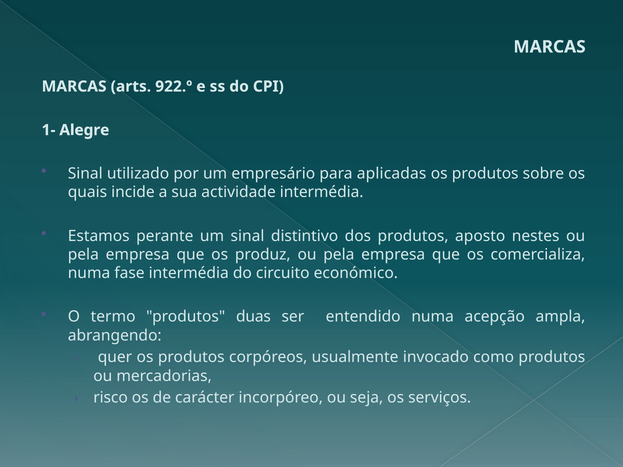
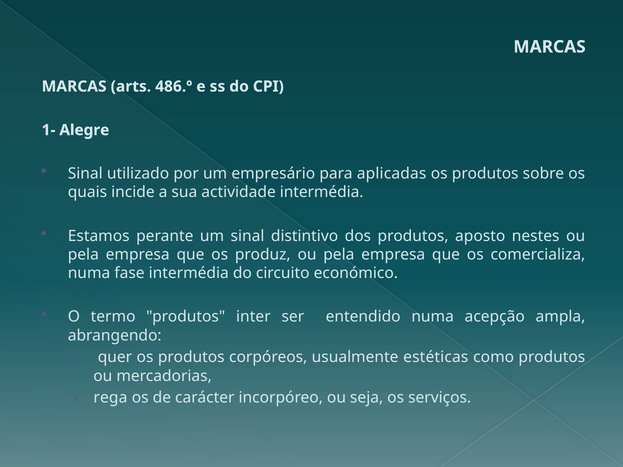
922.º: 922.º -> 486.º (174, 87)
duas: duas -> inter (253, 317)
invocado: invocado -> estéticas (436, 358)
risco: risco -> rega (110, 398)
